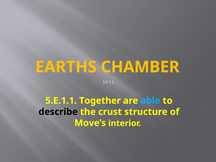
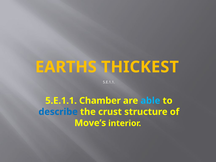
CHAMBER: CHAMBER -> THICKEST (140, 67)
Together: Together -> Chamber (100, 101)
describe colour: black -> blue (58, 112)
